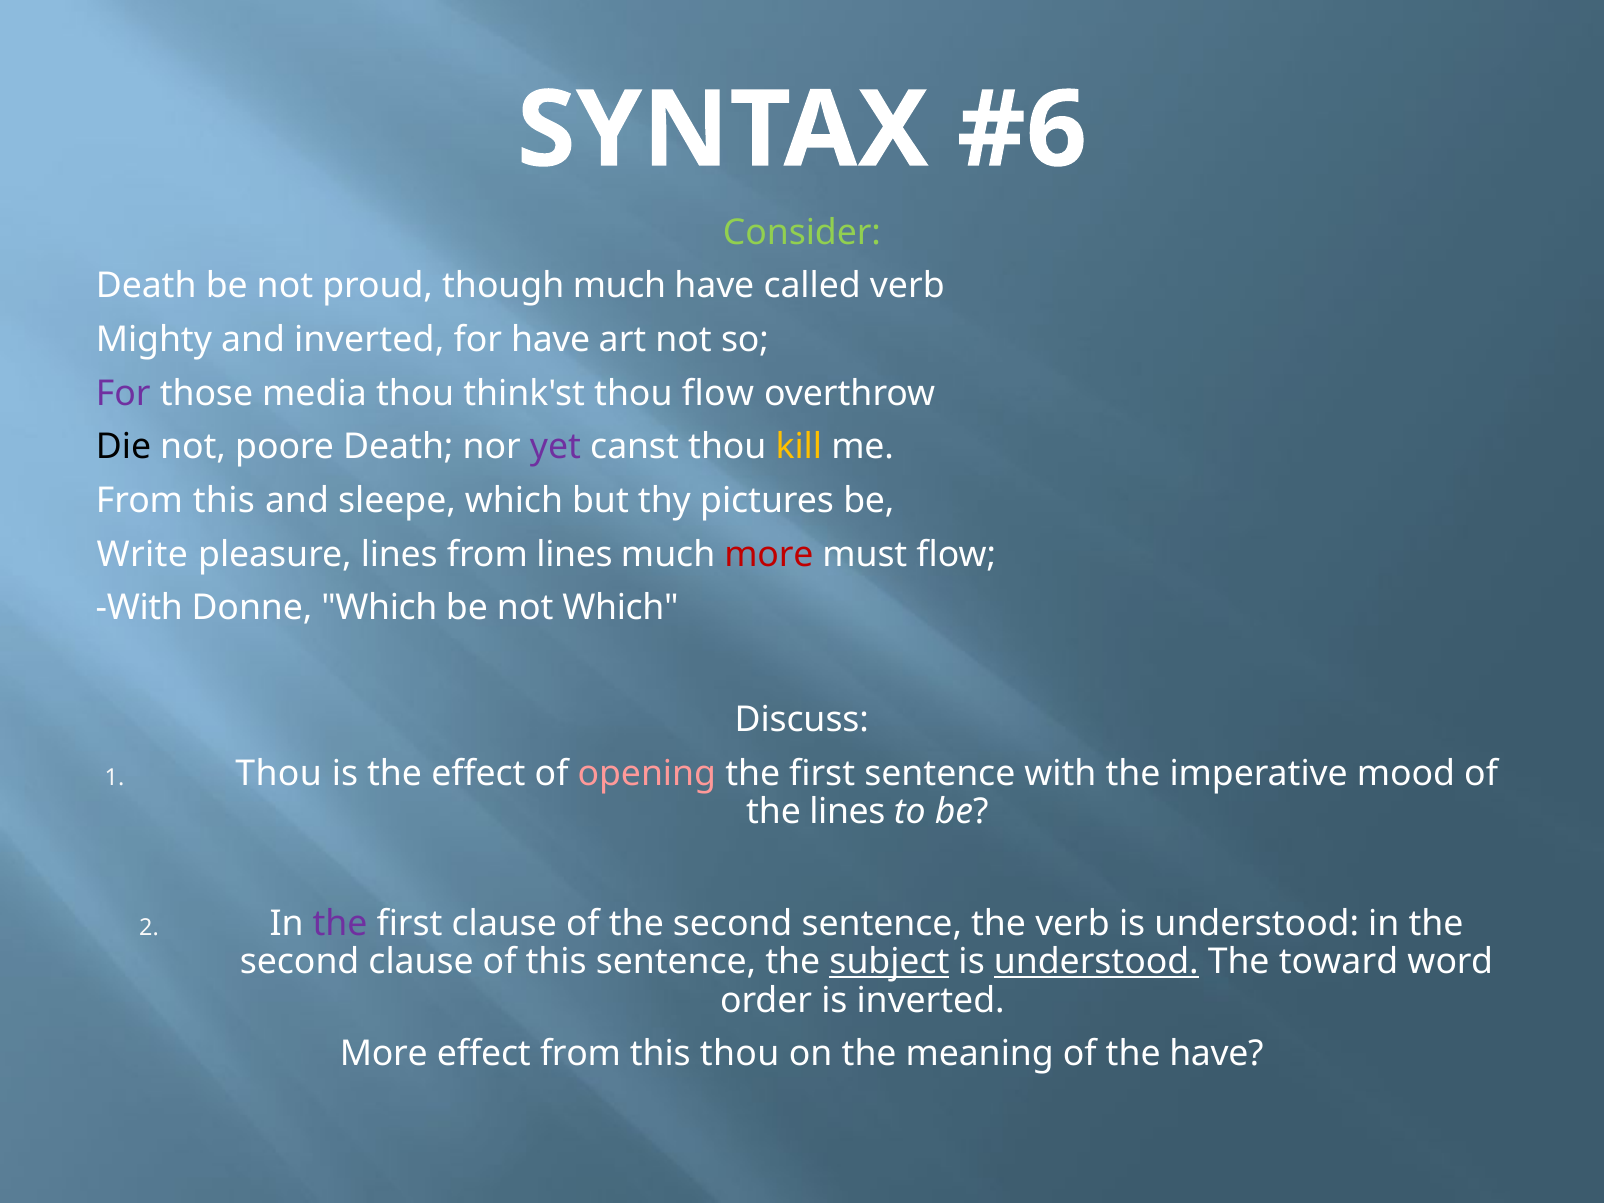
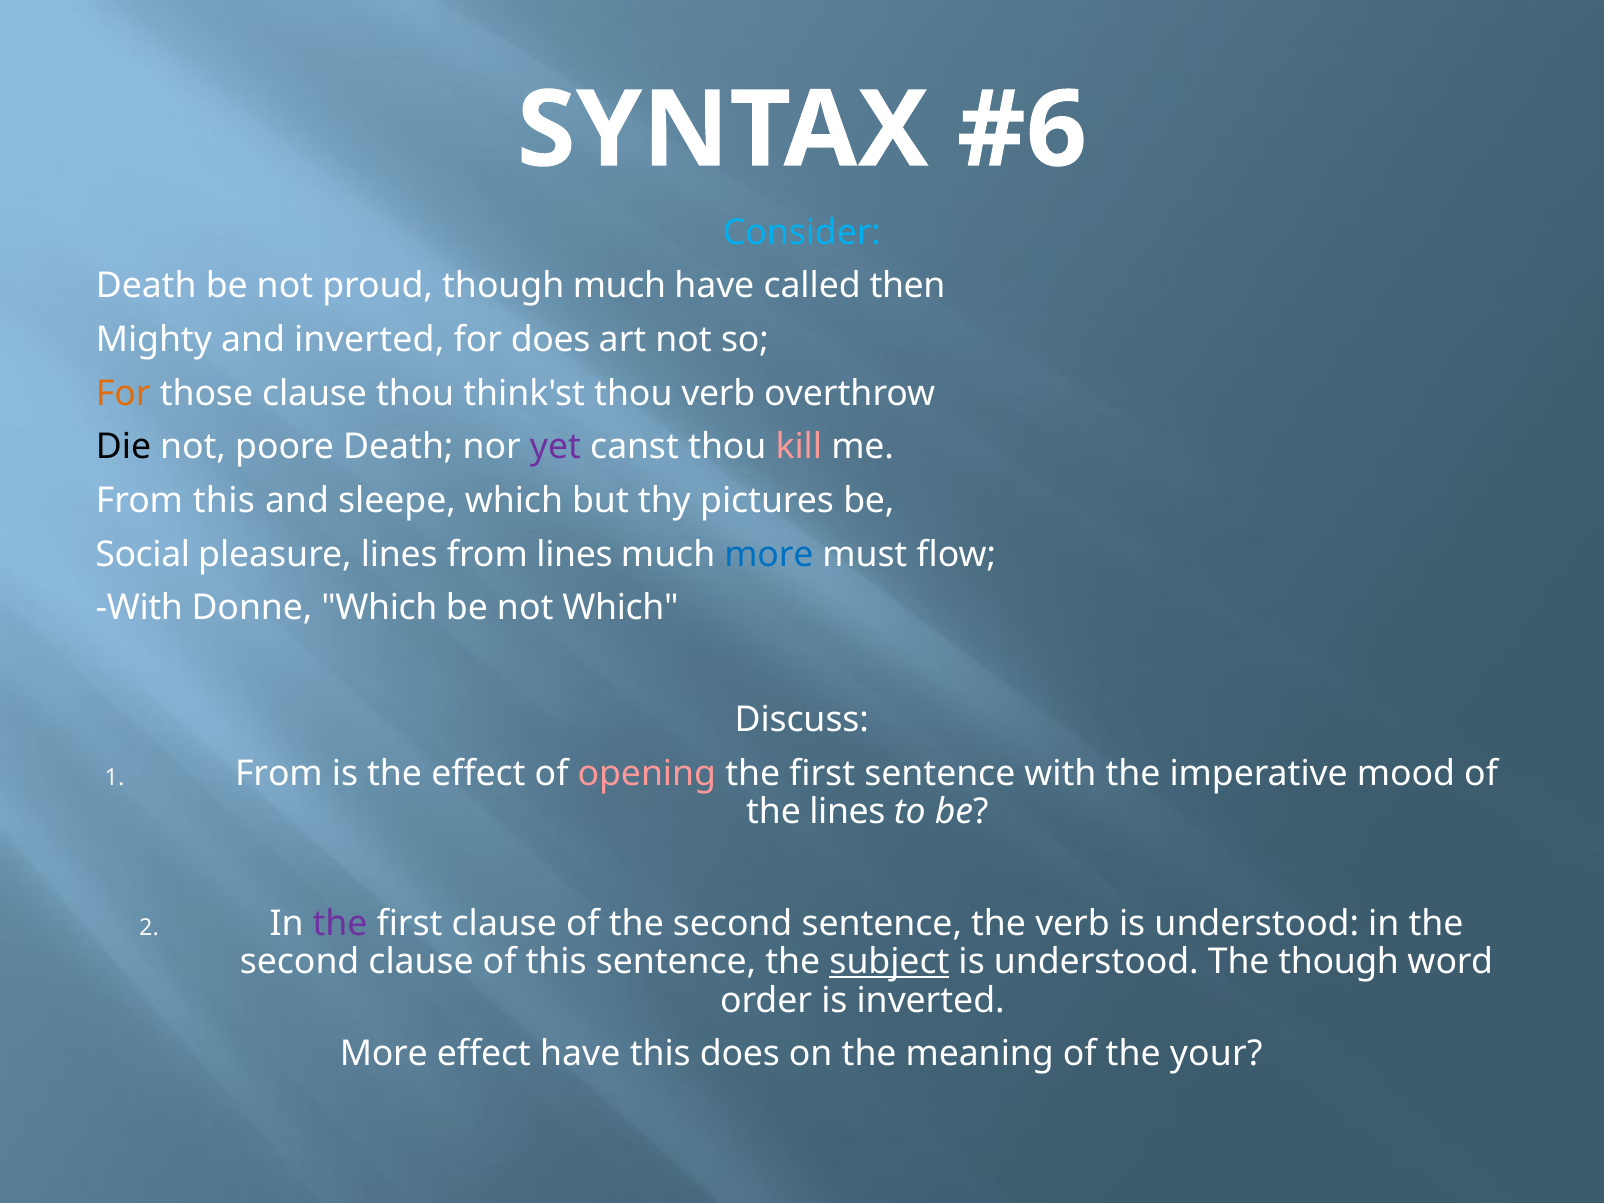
Consider colour: light green -> light blue (802, 232)
called verb: verb -> then (908, 286)
for have: have -> does (551, 340)
For colour: purple -> orange (123, 393)
those media: media -> clause (315, 393)
thou flow: flow -> verb (718, 393)
kill colour: yellow -> pink (799, 447)
Write: Write -> Social (143, 554)
more colour: red -> blue (769, 554)
Thou: Thou -> From (279, 773)
understood underline: present -> none (1096, 962)
The toward: toward -> though (1339, 962)
effect from: from -> have (580, 1054)
this thou: thou -> does (740, 1054)
the have: have -> your (1216, 1054)
